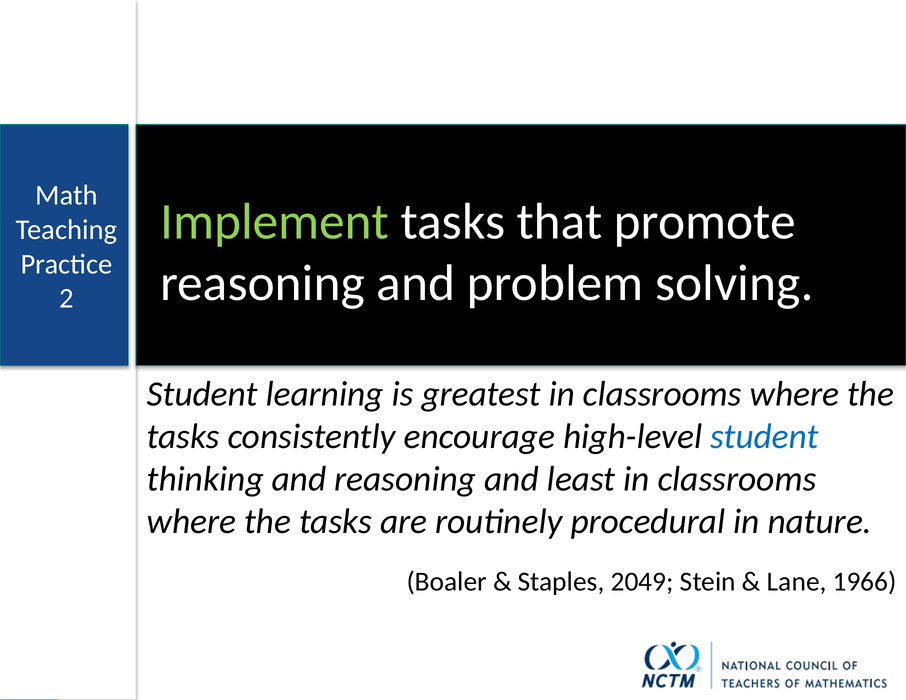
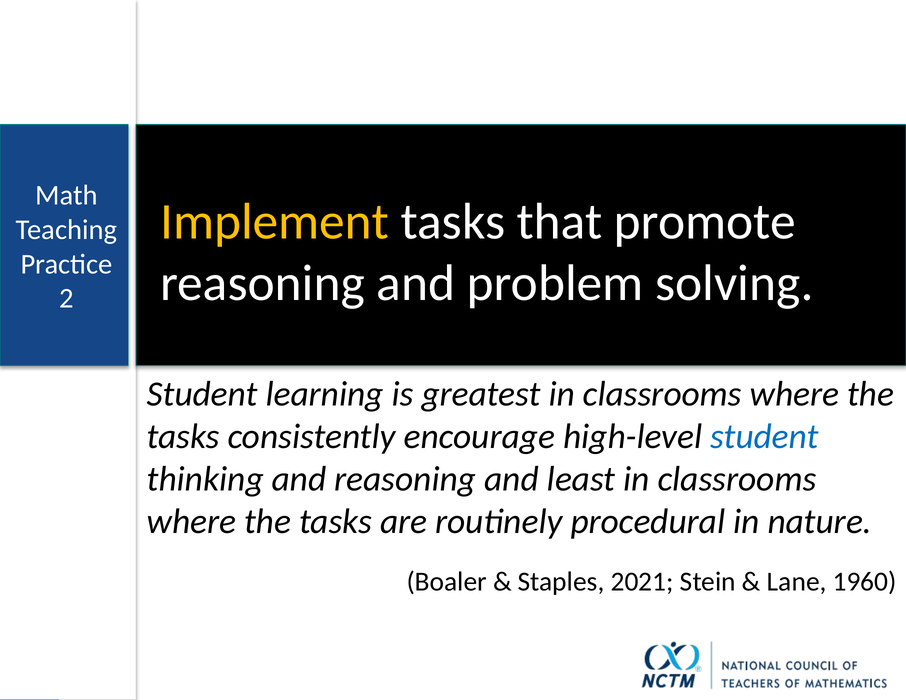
Implement colour: light green -> yellow (275, 222)
2049: 2049 -> 2021 (642, 582)
1966: 1966 -> 1960 (865, 582)
